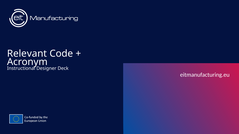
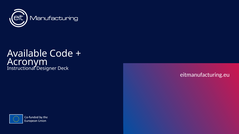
Relevant: Relevant -> Available (27, 54)
